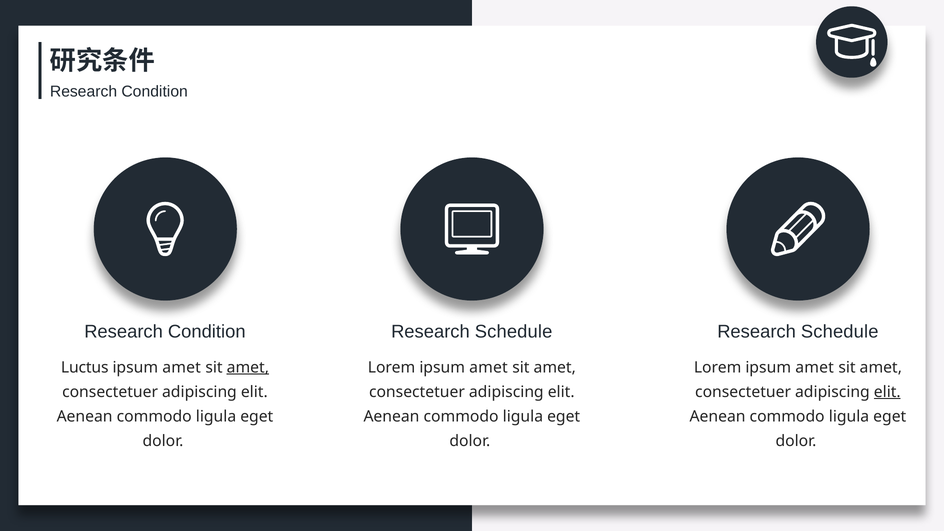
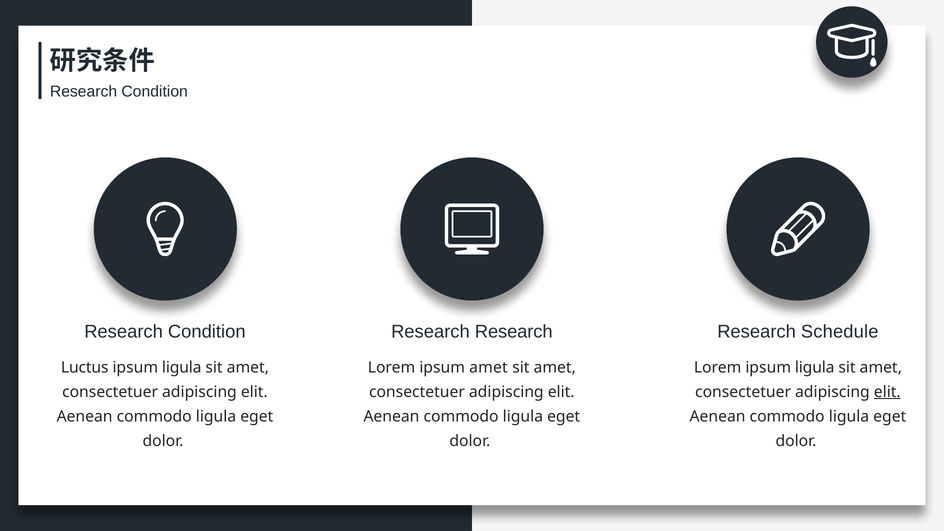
Schedule: Schedule -> Research (514, 332)
amet: amet -> ligula (182, 367)
amet underline: present -> none (248, 367)
amet: amet -> ligula (815, 367)
